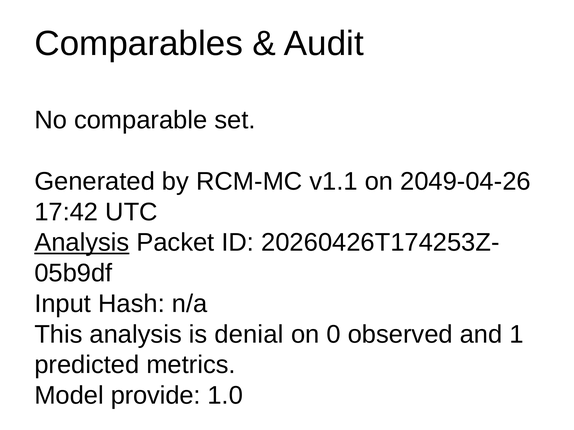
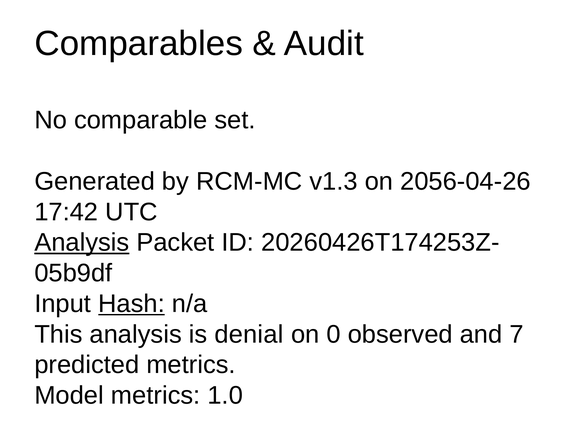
v1.1: v1.1 -> v1.3 (334, 182)
2049-04-26: 2049-04-26 -> 2056-04-26 (465, 182)
Hash underline: none -> present (132, 304)
1: 1 -> 7 (517, 335)
Model provide: provide -> metrics (156, 396)
